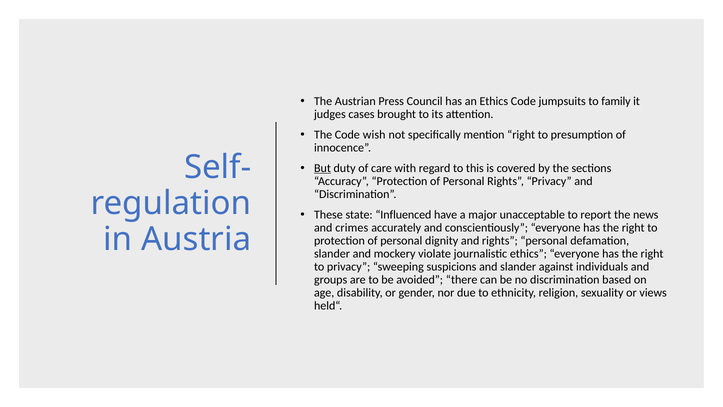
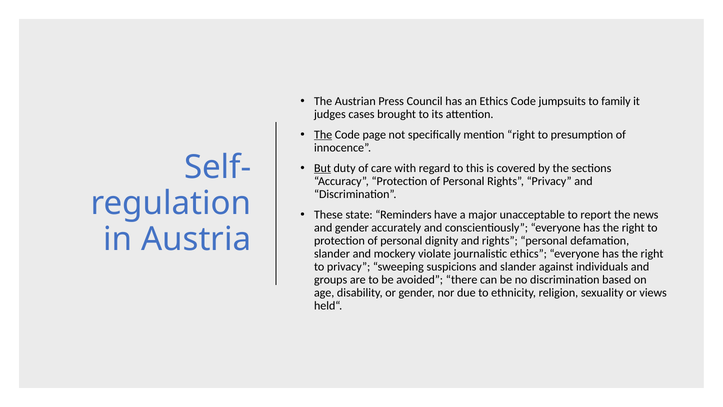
The underline: none -> present (323, 135)
wish: wish -> page (374, 135)
Influenced: Influenced -> Reminders (403, 215)
and crimes: crimes -> gender (352, 228)
